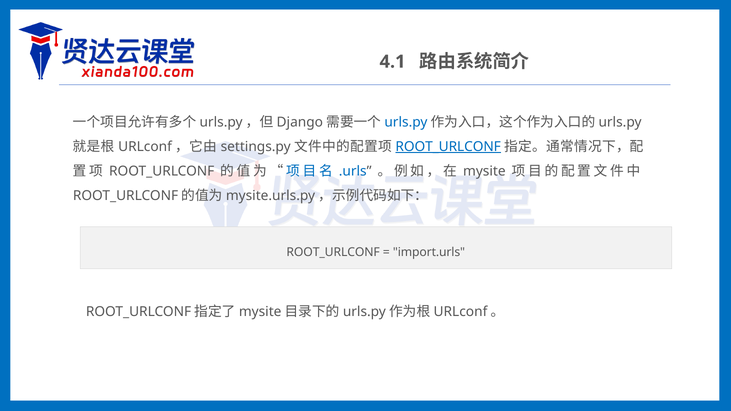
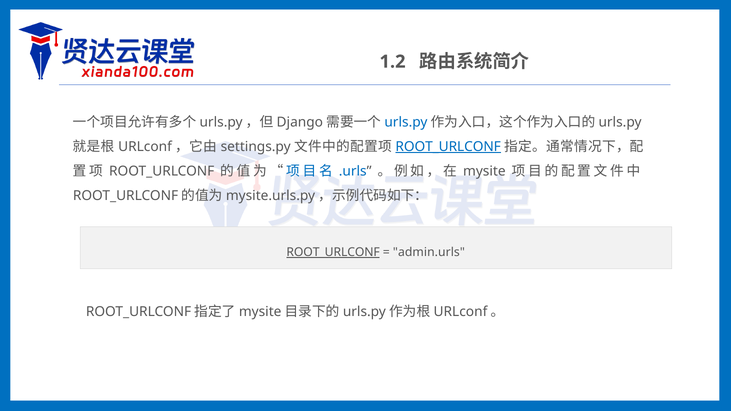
4.1: 4.1 -> 1.2 (393, 62)
ROOT_URLCONF underline: none -> present (333, 252)
import.urls: import.urls -> admin.urls (429, 252)
